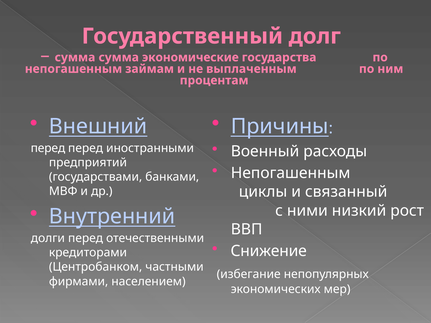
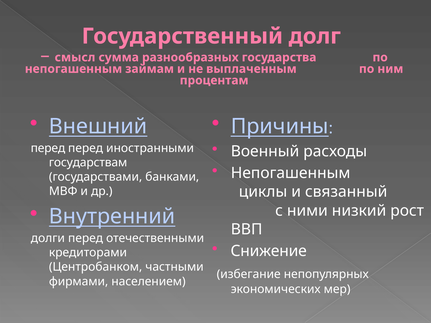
сумма: сумма -> смысл (75, 57)
экономические: экономические -> разнообразных (190, 57)
предприятий: предприятий -> государствам (88, 163)
